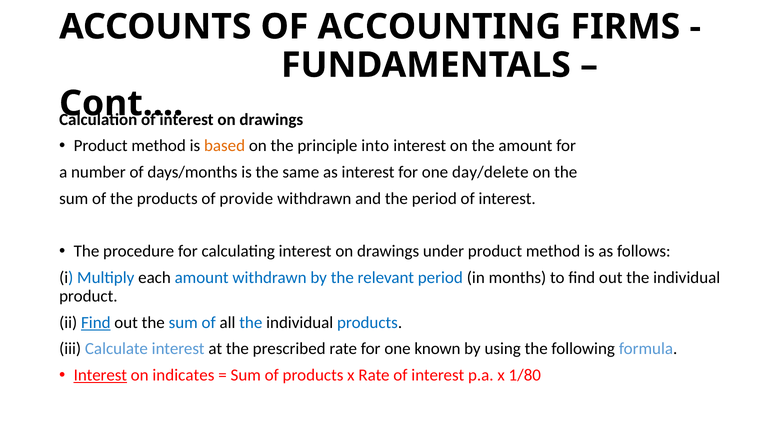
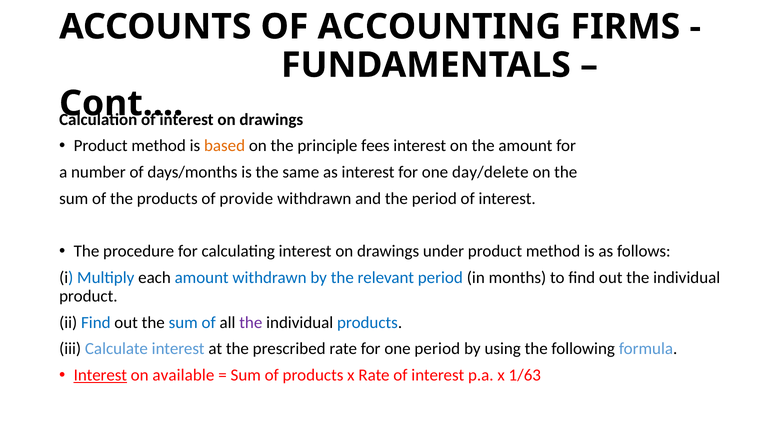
into: into -> fees (375, 146)
Find underline: present -> none (96, 323)
the colour: blue -> purple (251, 323)
one known: known -> period (437, 349)
indicates: indicates -> available (183, 376)
1/80: 1/80 -> 1/63 (525, 376)
